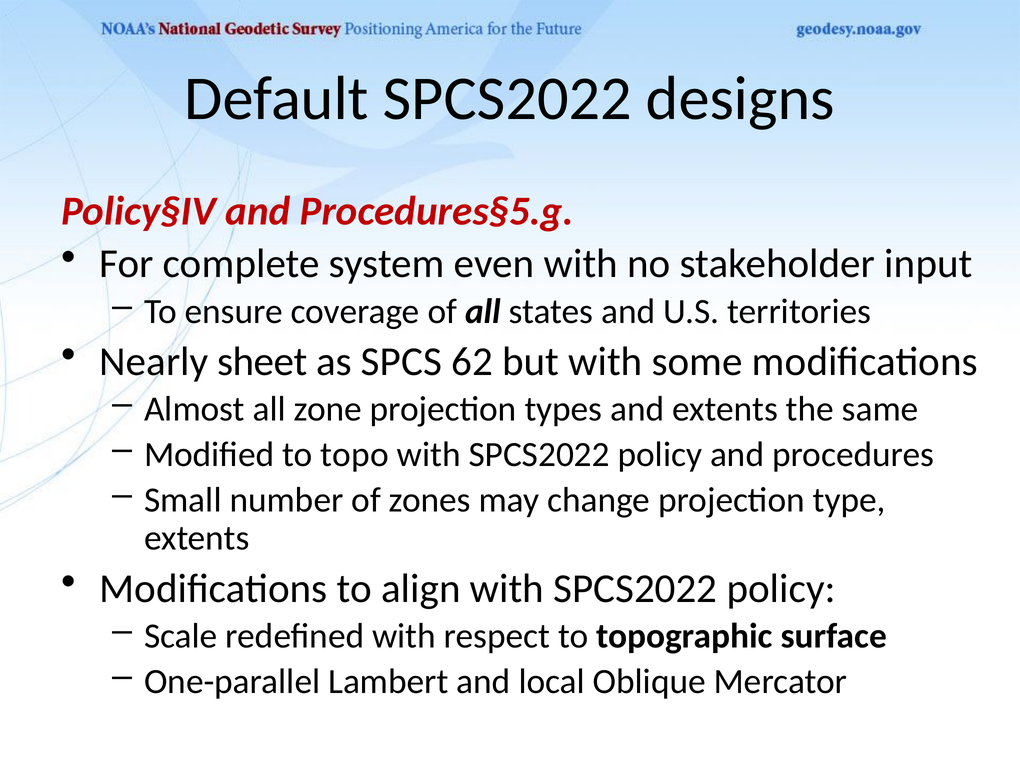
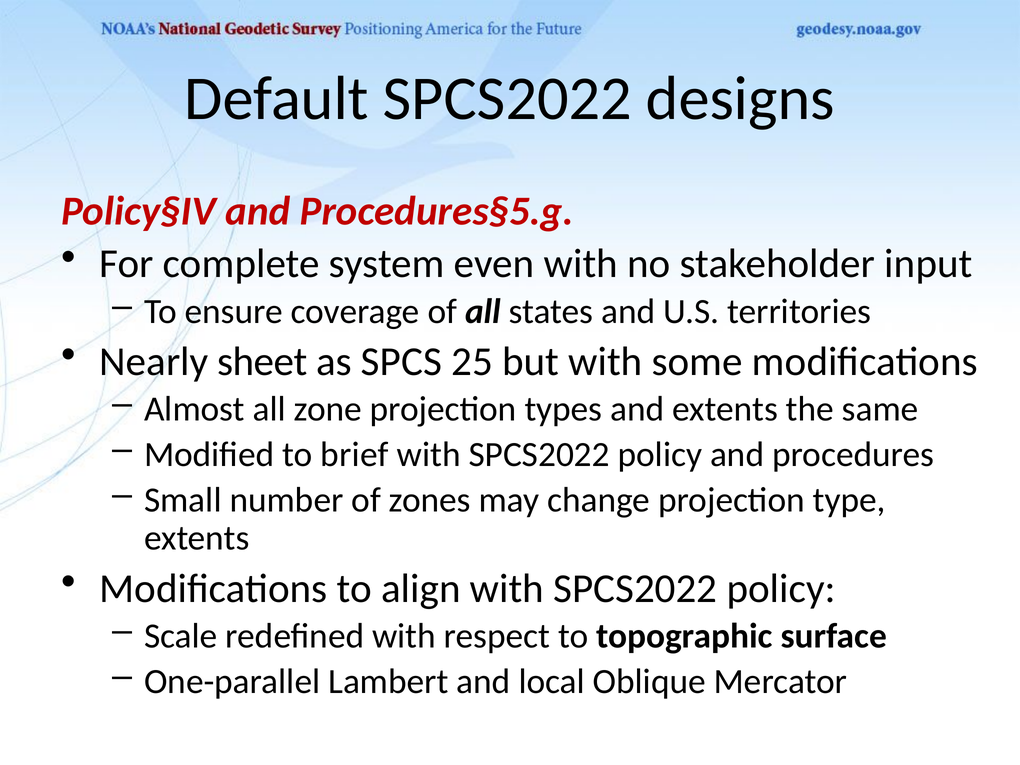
62: 62 -> 25 (472, 362)
topo: topo -> brief (355, 455)
